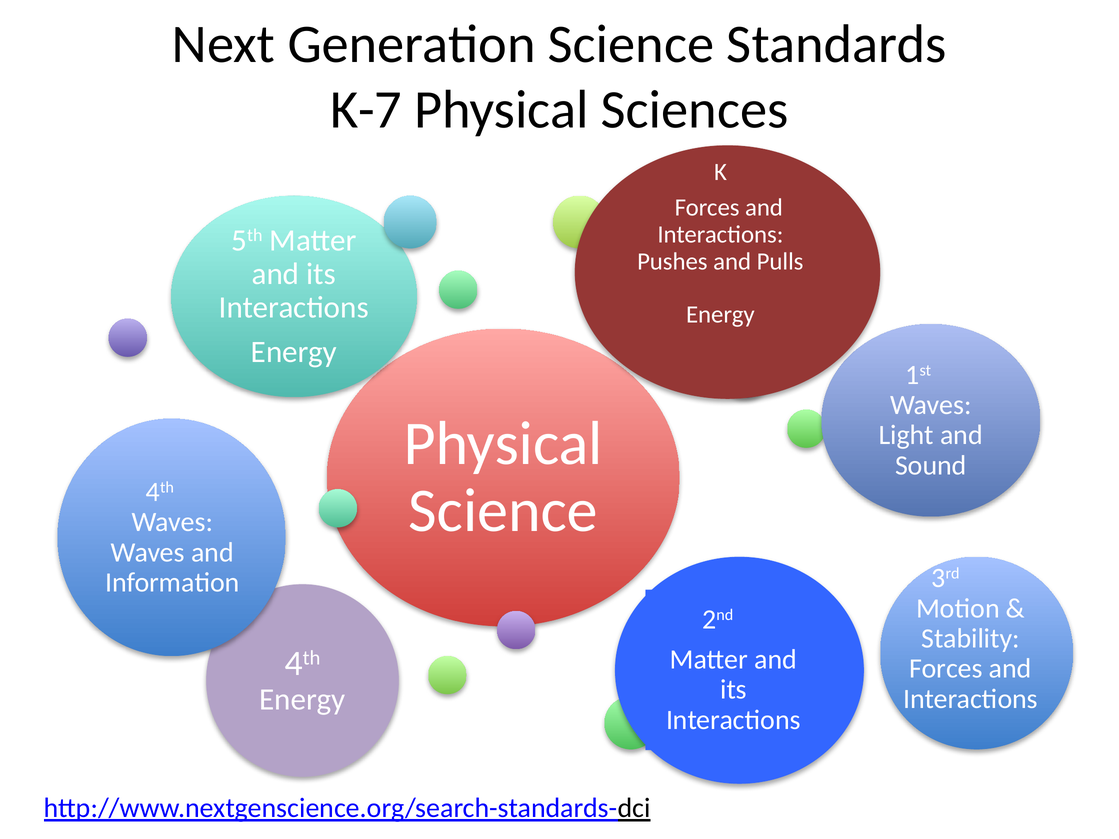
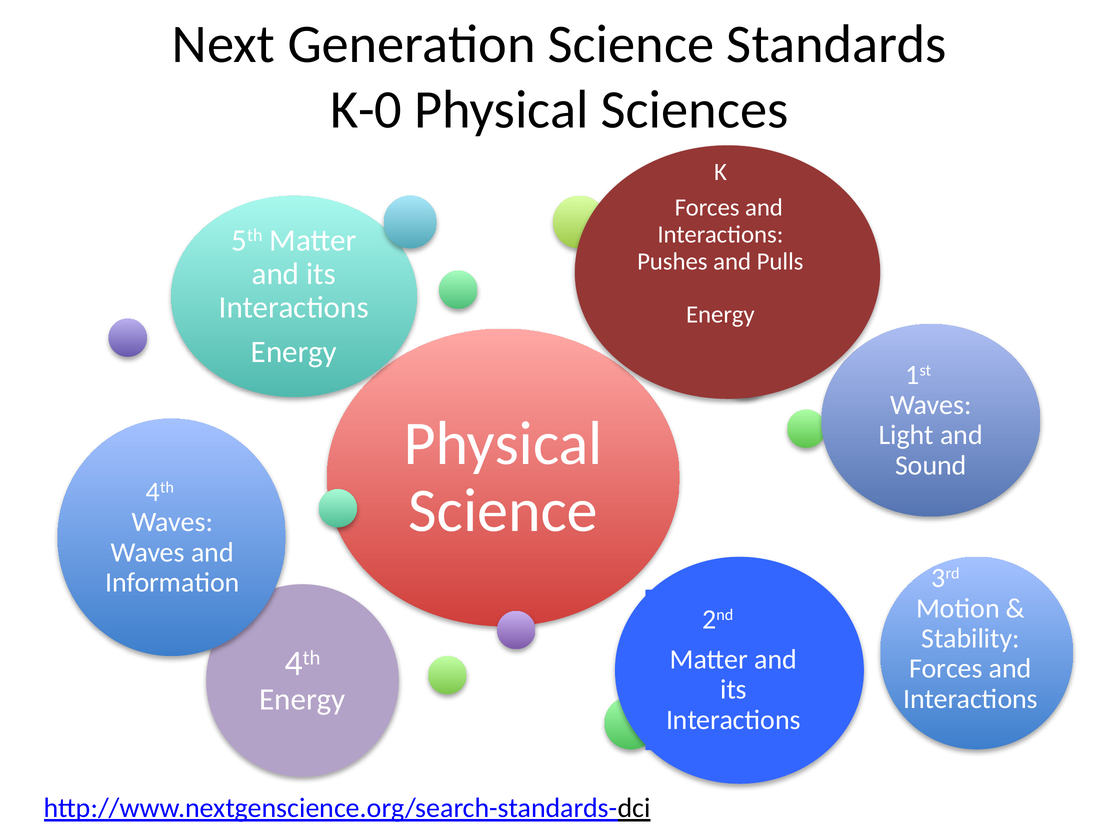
K-7: K-7 -> K-0 (366, 110)
